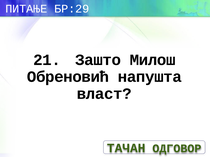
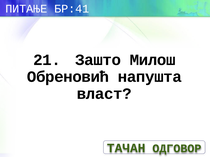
БР:29: БР:29 -> БР:41 (72, 9)
